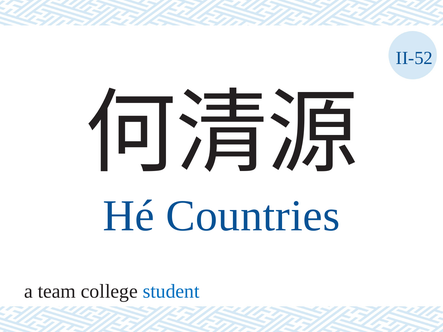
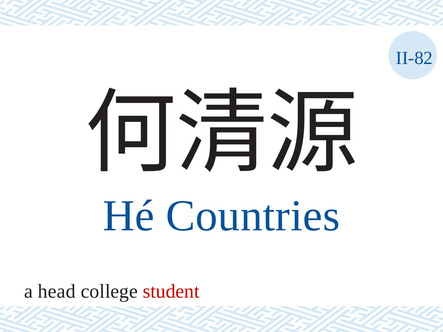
II-52: II-52 -> II-82 (414, 58)
team: team -> head (57, 292)
student colour: blue -> red (171, 292)
